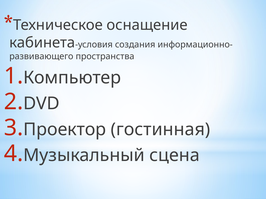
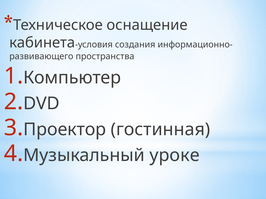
сцена: сцена -> уроке (175, 156)
